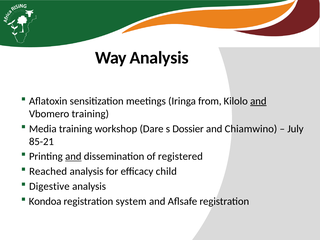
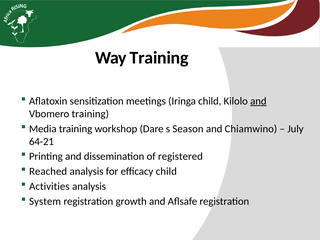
Way Analysis: Analysis -> Training (159, 58)
Iringa from: from -> child (210, 101)
Dossier: Dossier -> Season (188, 129)
85-21: 85-21 -> 64-21 (41, 142)
and underline: present -> none (73, 156)
Digestive: Digestive -> Activities (49, 186)
Kondoa: Kondoa -> System (45, 201)
system: system -> growth (131, 201)
